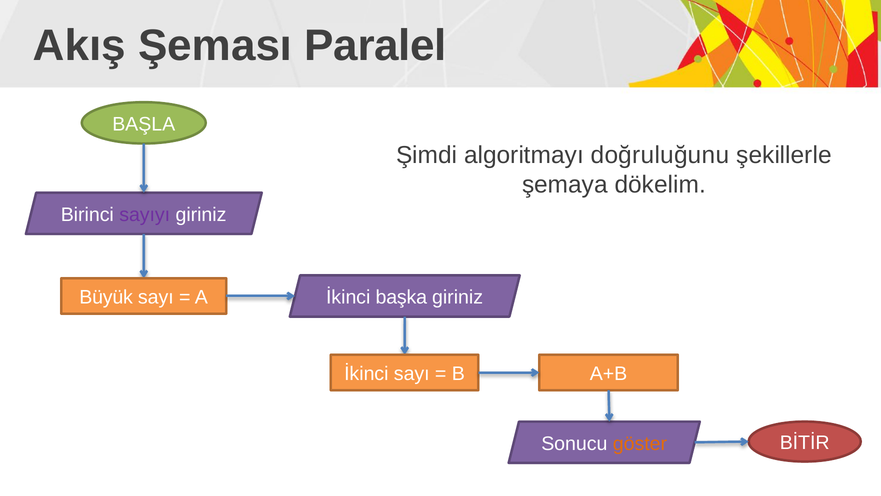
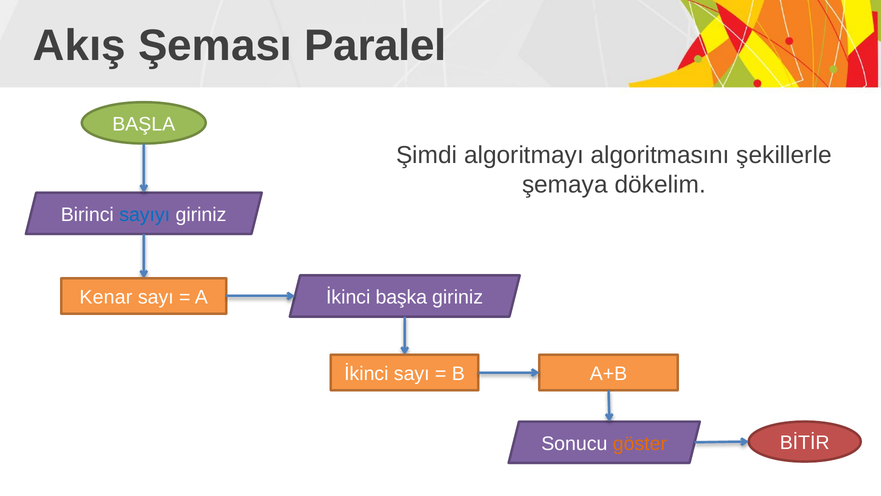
doğruluğunu: doğruluğunu -> algoritmasını (660, 155)
sayıyı colour: purple -> blue (145, 214)
Büyük: Büyük -> Kenar (106, 297)
